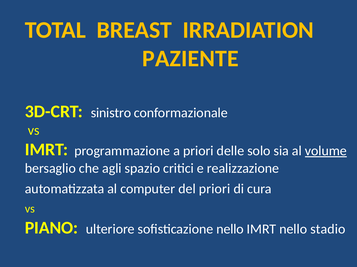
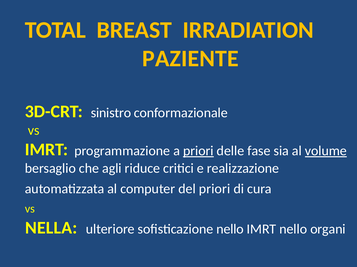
priori underline: none -> present (198, 151)
solo: solo -> fase (259, 151)
spazio: spazio -> riduce (142, 169)
PIANO: PIANO -> NELLA (51, 228)
stadio: stadio -> organi (328, 230)
